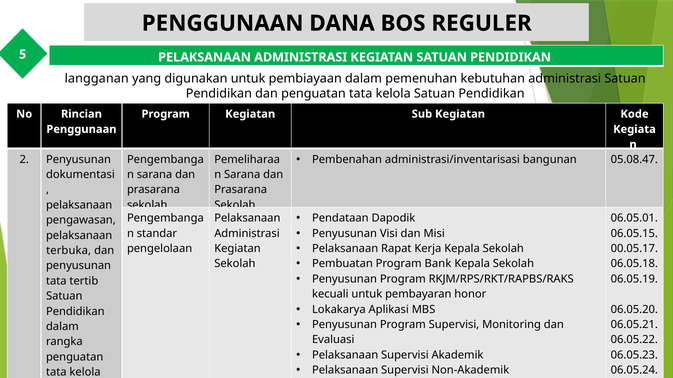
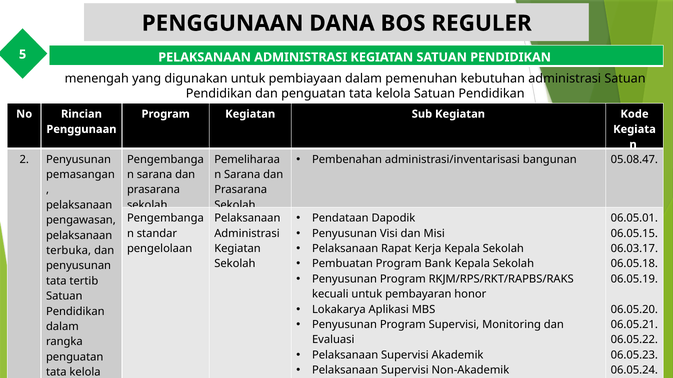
langganan: langganan -> menengah (97, 78)
dokumentasi: dokumentasi -> pemasangan (80, 175)
00.05.17: 00.05.17 -> 06.03.17 (634, 249)
